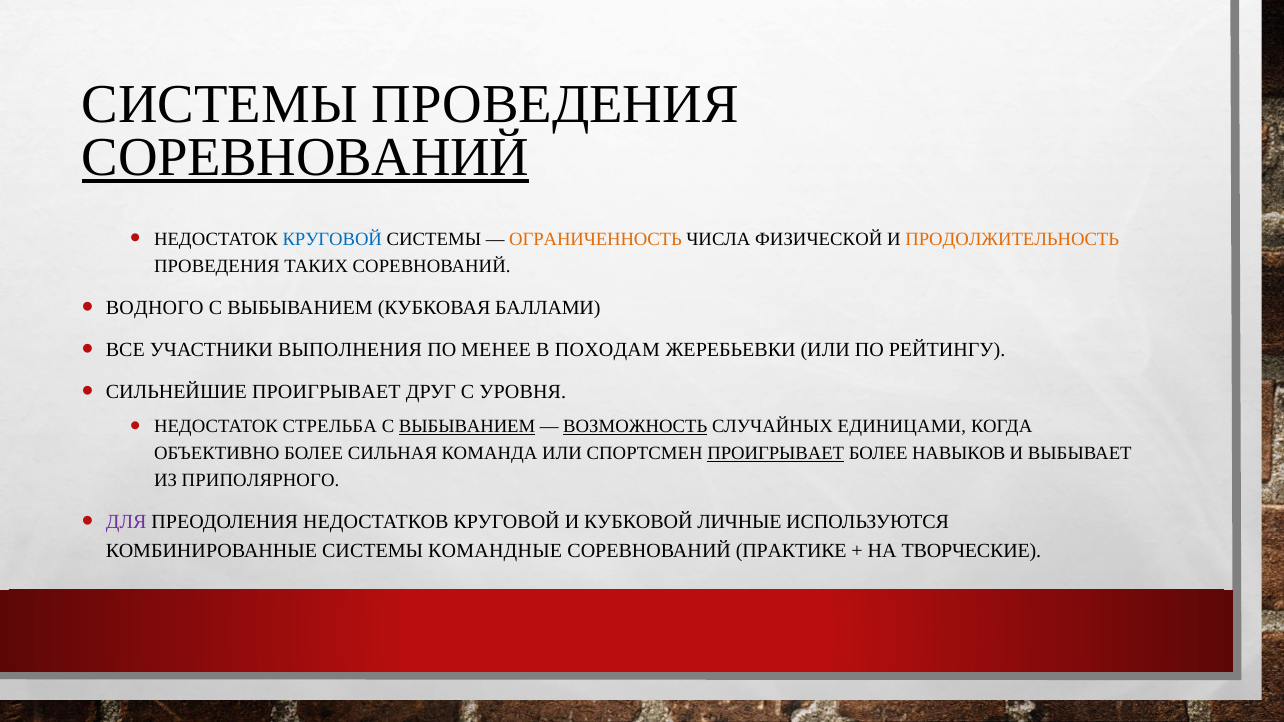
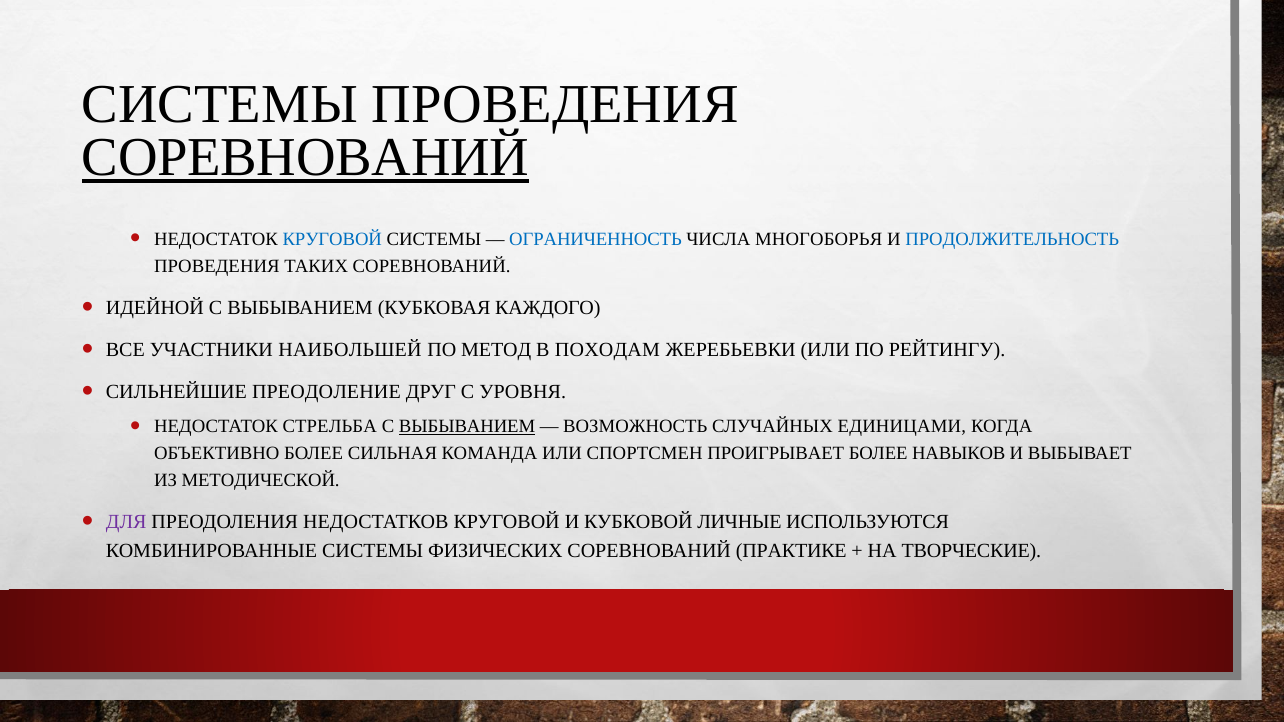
ОГРАНИЧЕННОСТЬ colour: orange -> blue (595, 239)
ФИЗИЧЕСКОЙ: ФИЗИЧЕСКОЙ -> МНОГОБОРЬЯ (819, 239)
ПРОДОЛЖИТЕЛЬНОСТЬ colour: orange -> blue (1012, 239)
ВОДНОГО: ВОДНОГО -> ИДЕЙНОЙ (155, 308)
БАЛЛАМИ: БАЛЛАМИ -> КАЖДОГО (548, 308)
ВЫПОЛНЕНИЯ: ВЫПОЛНЕНИЯ -> НАИБОЛЬШЕЙ (350, 350)
МЕНЕЕ: МЕНЕЕ -> МЕТОД (496, 350)
СИЛЬНЕЙШИЕ ПРОИГРЫВАЕТ: ПРОИГРЫВАЕТ -> ПРЕОДОЛЕНИЕ (326, 392)
ВОЗМОЖНОСТЬ underline: present -> none (635, 427)
ПРОИГРЫВАЕТ underline: present -> none (776, 453)
ПРИПОЛЯРНОГО: ПРИПОЛЯРНОГО -> МЕТОДИЧЕСКОЙ (261, 480)
КОМАНДНЫЕ: КОМАНДНЫЕ -> ФИЗИЧЕСКИХ (495, 551)
